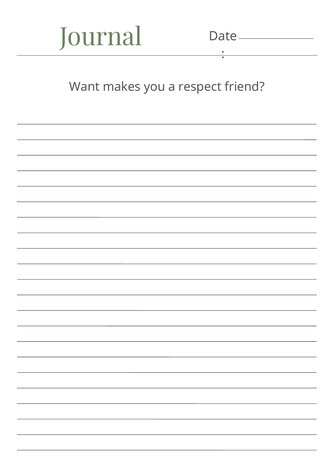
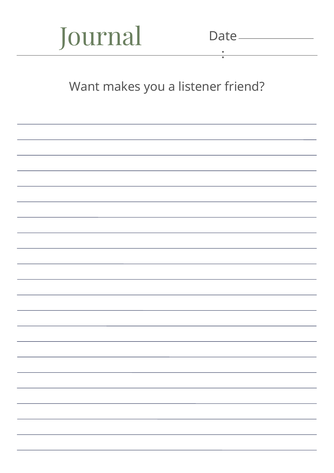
respect: respect -> listener (200, 87)
